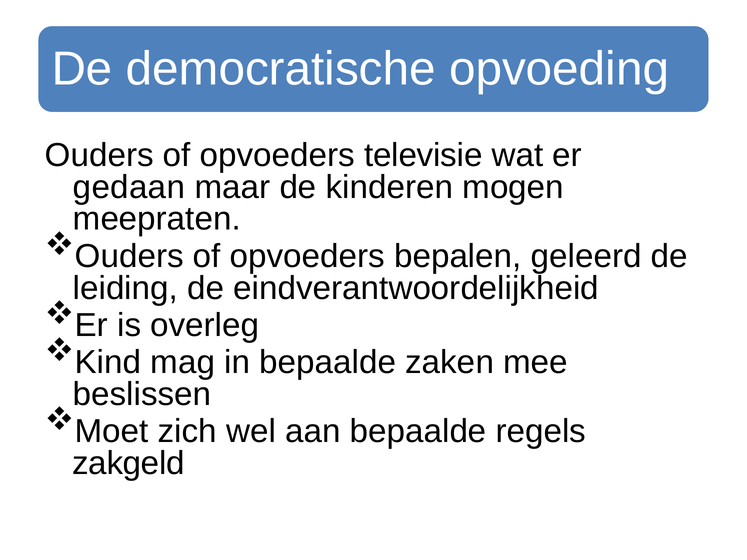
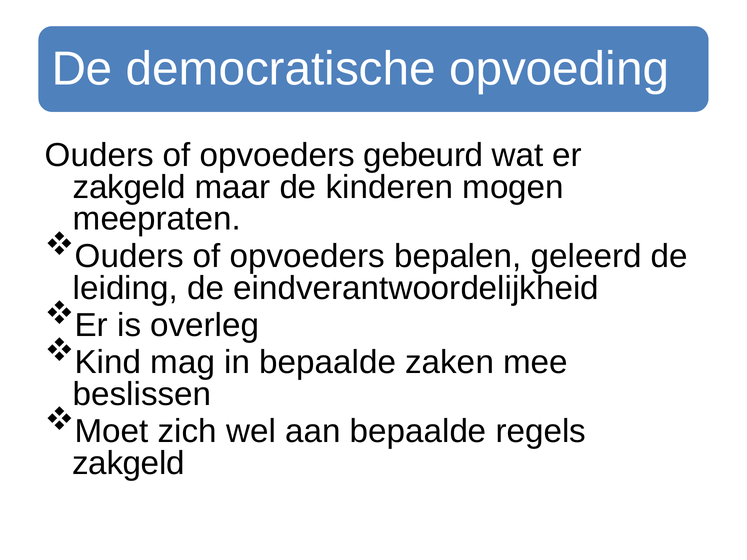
televisie: televisie -> gebeurd (423, 155)
gedaan: gedaan -> zakgeld (129, 187)
